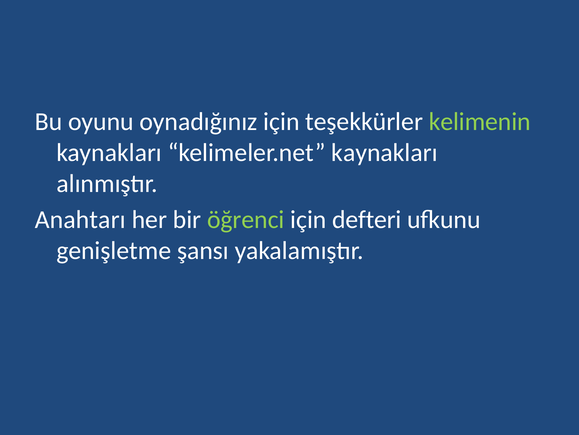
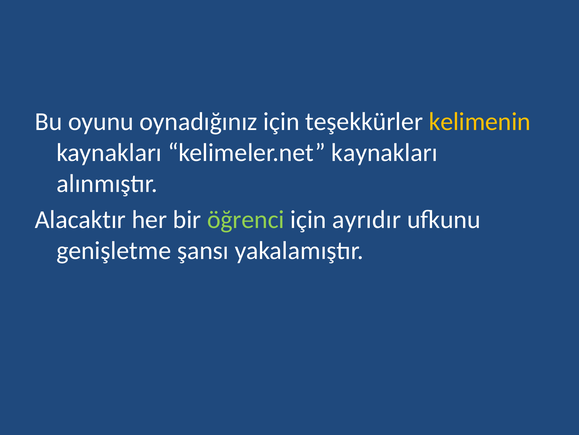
kelimenin colour: light green -> yellow (480, 121)
Anahtarı: Anahtarı -> Alacaktır (80, 219)
defteri: defteri -> ayrıdır (367, 219)
